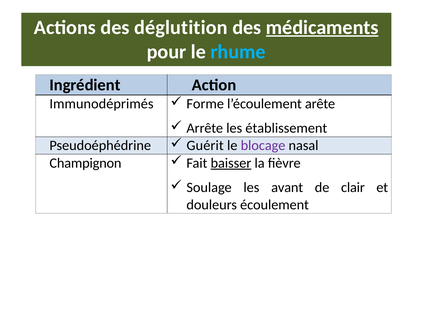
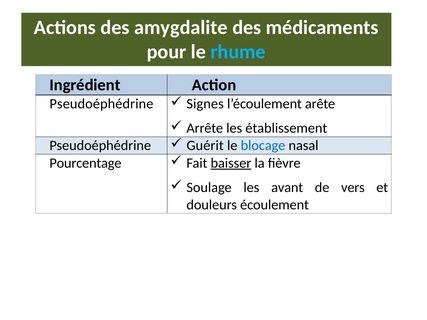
déglutition: déglutition -> amygdalite (181, 27)
médicaments underline: present -> none (322, 27)
Immunodéprimés: Immunodéprimés -> Pseudoéphédrine (101, 104)
Forme: Forme -> Signes (205, 104)
blocage colour: purple -> blue (263, 146)
Champignon: Champignon -> Pourcentage (85, 163)
clair: clair -> vers (353, 188)
